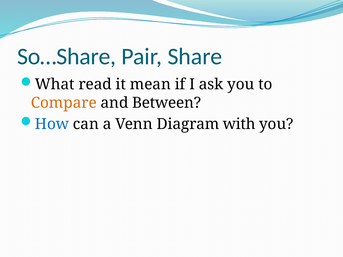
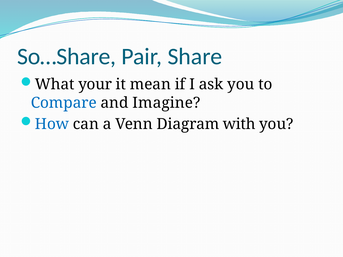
read: read -> your (95, 85)
Compare colour: orange -> blue (64, 103)
Between: Between -> Imagine (166, 103)
